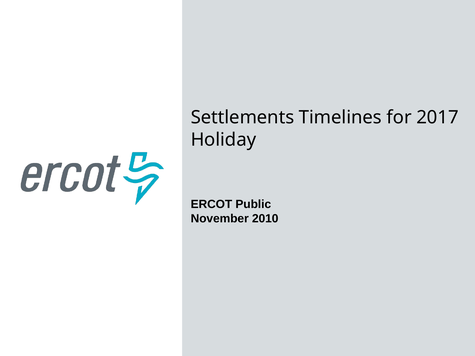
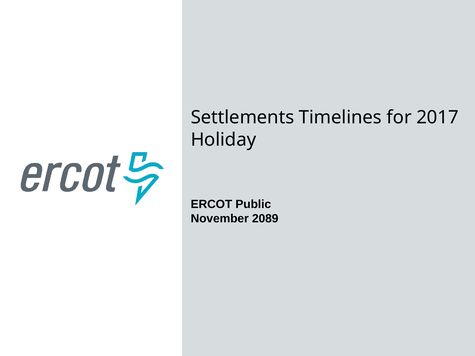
2010: 2010 -> 2089 (265, 219)
